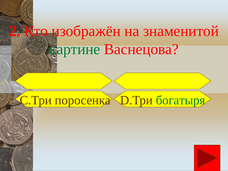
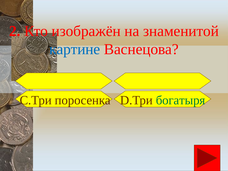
картине colour: green -> blue (75, 49)
